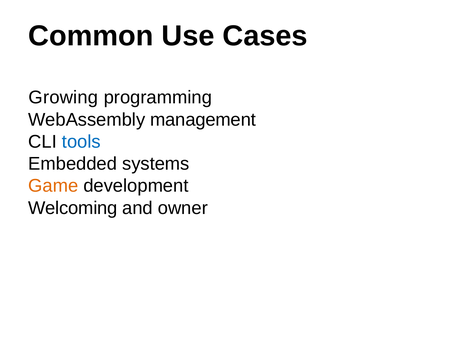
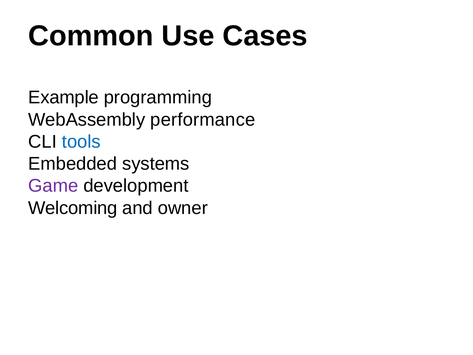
Growing: Growing -> Example (64, 97)
management: management -> performance (203, 120)
Game colour: orange -> purple (53, 186)
